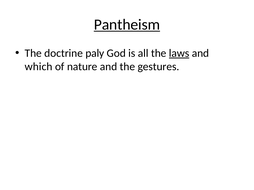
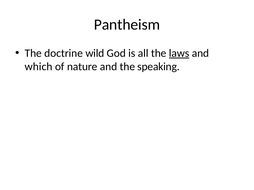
Pantheism underline: present -> none (127, 25)
paly: paly -> wild (95, 53)
gestures: gestures -> speaking (159, 67)
